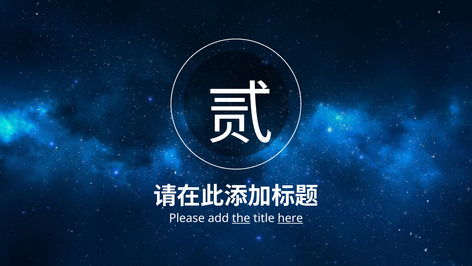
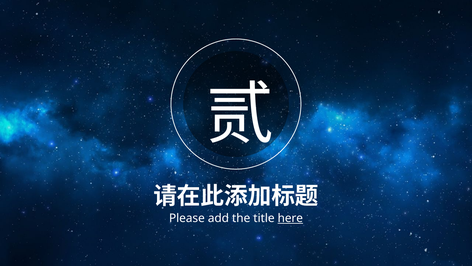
the underline: present -> none (241, 218)
